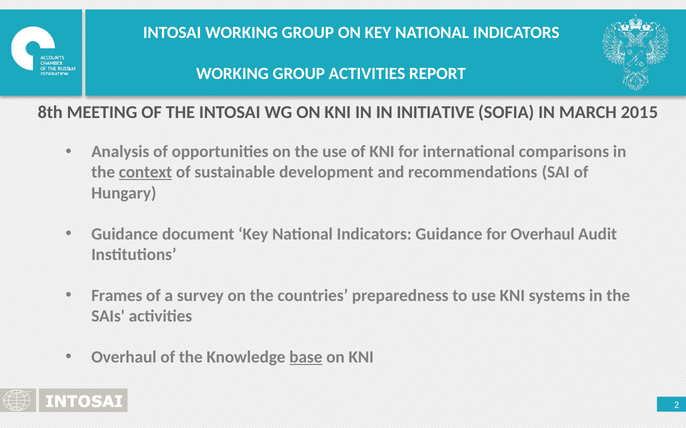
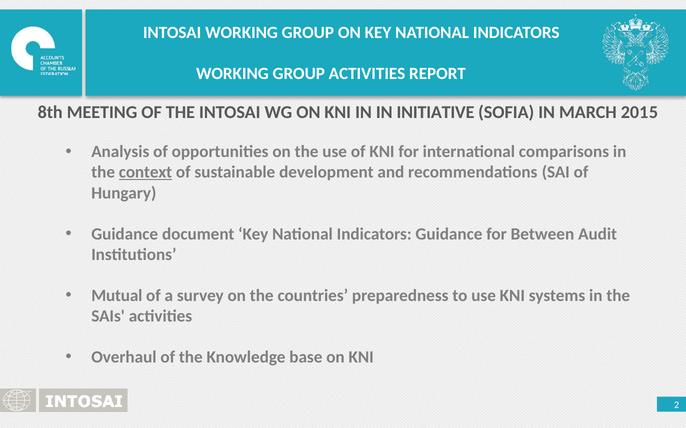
for Overhaul: Overhaul -> Between (542, 234)
Frames: Frames -> Mutual (117, 296)
base underline: present -> none (306, 358)
